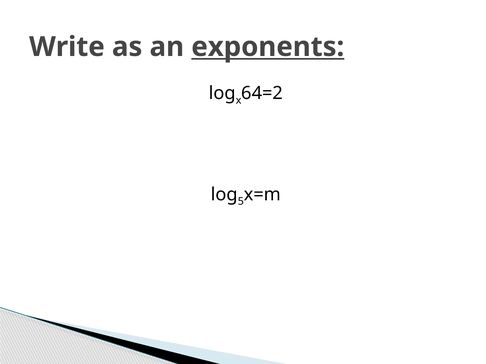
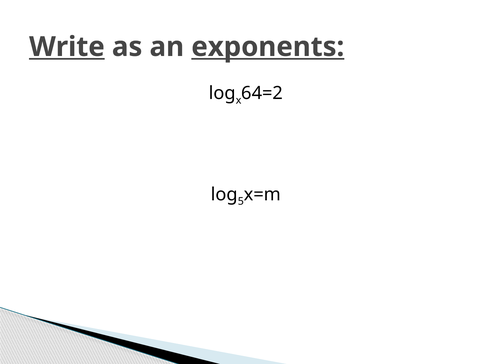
Write underline: none -> present (67, 47)
